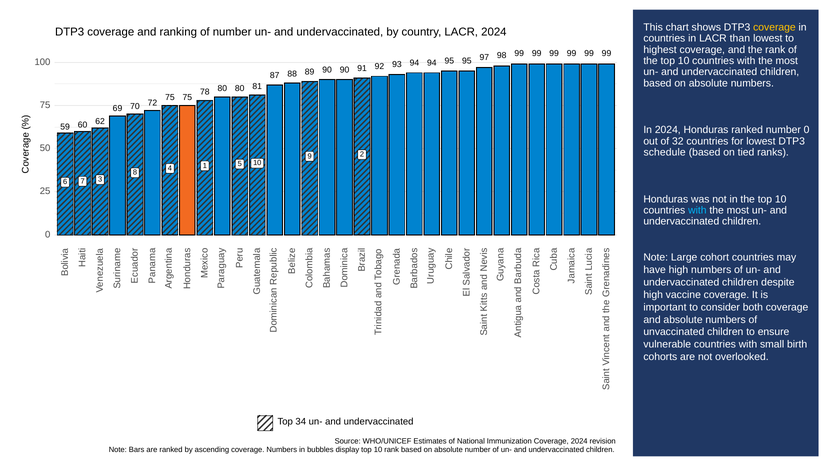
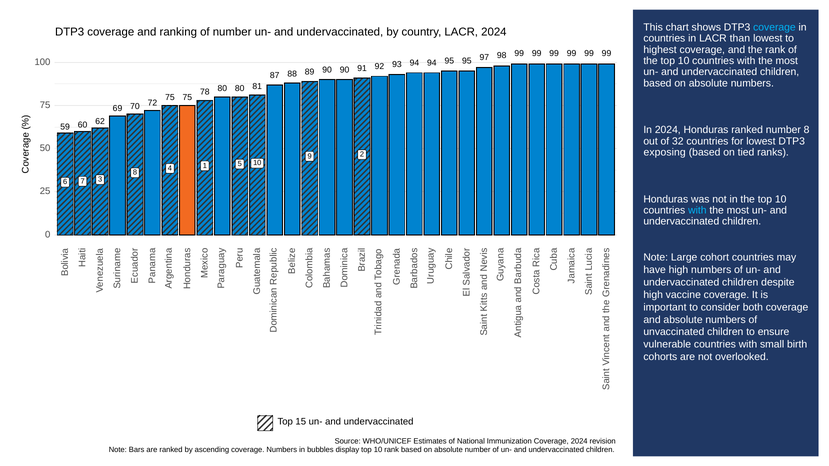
coverage colour: yellow -> light blue (774, 27)
number 0: 0 -> 8 (807, 130)
schedule: schedule -> exposing (665, 152)
34: 34 -> 15 (301, 422)
